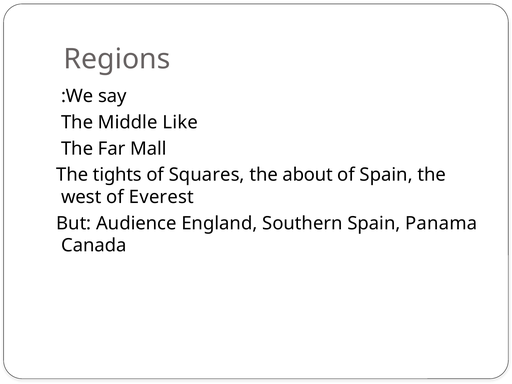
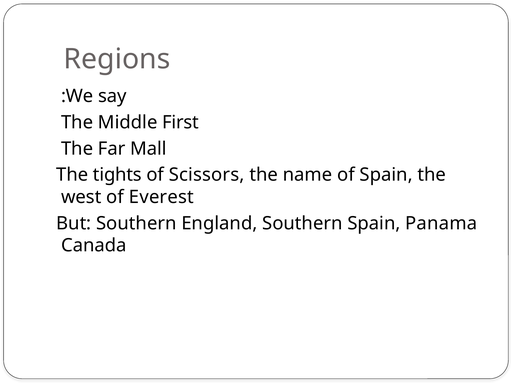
Like: Like -> First (180, 122)
Squares: Squares -> Scissors (207, 175)
about: about -> name (308, 175)
But Audience: Audience -> Southern (136, 223)
